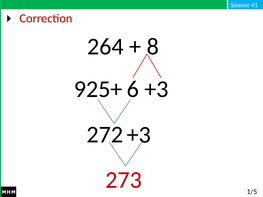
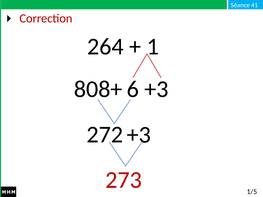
8: 8 -> 1 (153, 47)
925+: 925+ -> 808+ (98, 89)
